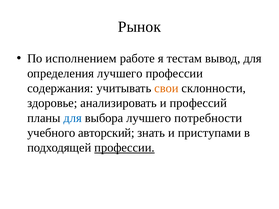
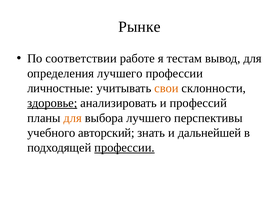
Рынок: Рынок -> Рынке (139, 27)
исполнением: исполнением -> соответствии (81, 59)
содержания: содержания -> личностные (60, 88)
здоровье underline: none -> present (52, 103)
для colour: blue -> orange (73, 118)
потребности: потребности -> перспективы (208, 118)
приступами: приступами -> дальнейшей (210, 133)
